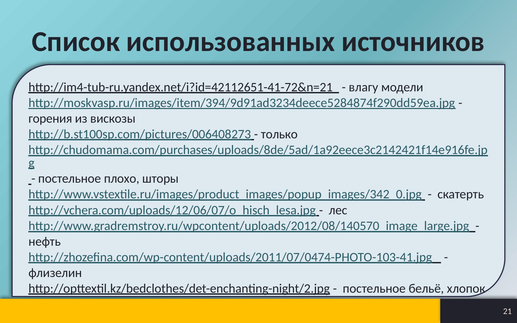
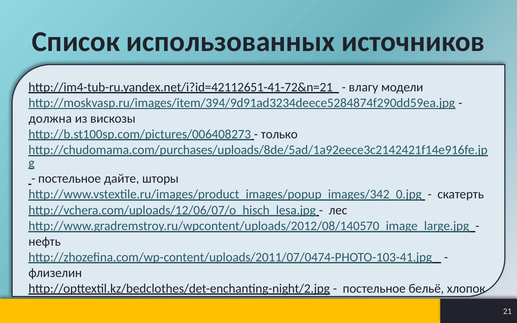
горения: горения -> должна (50, 119)
плохо: плохо -> дайте (122, 179)
